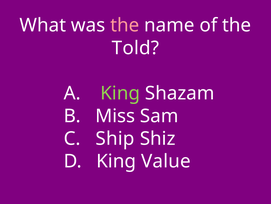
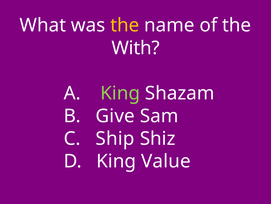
the colour: pink -> yellow (125, 25)
Told: Told -> With (136, 48)
Miss: Miss -> Give (115, 116)
